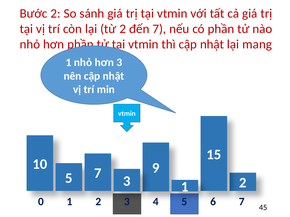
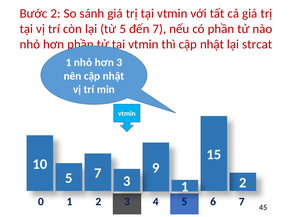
từ 2: 2 -> 5 (123, 29)
mang: mang -> strcat (257, 44)
